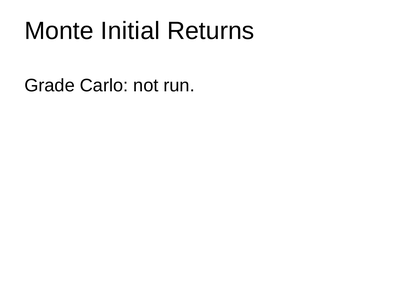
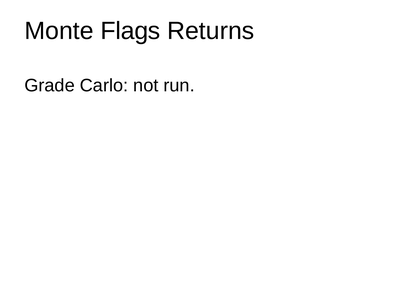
Initial: Initial -> Flags (130, 31)
